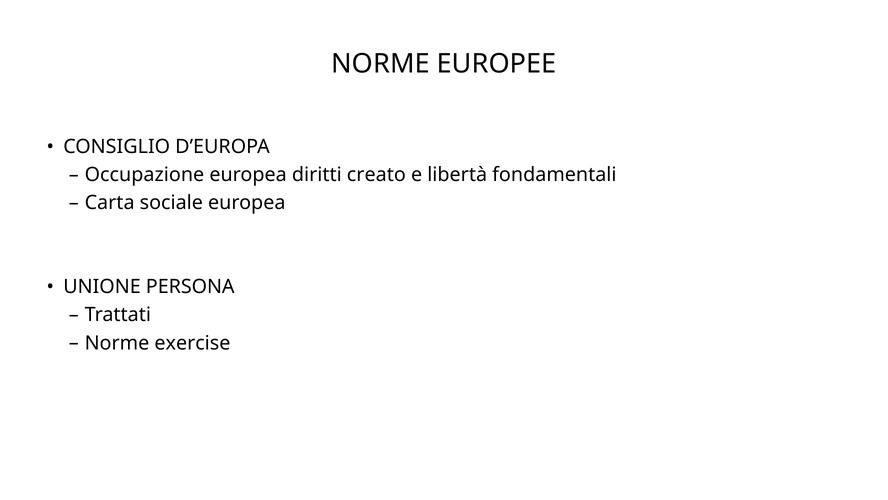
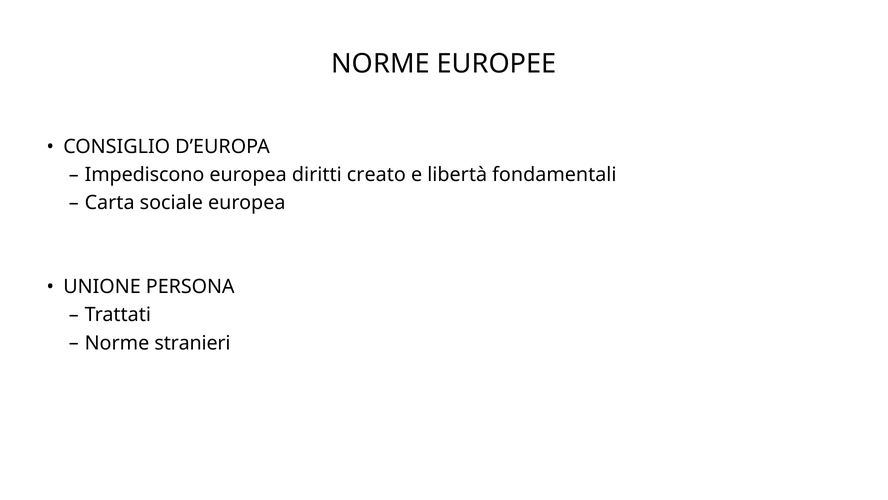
Occupazione: Occupazione -> Impediscono (145, 175)
exercise: exercise -> stranieri (193, 343)
